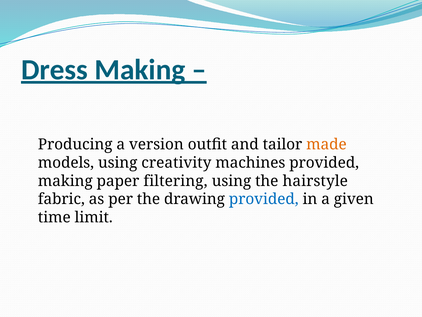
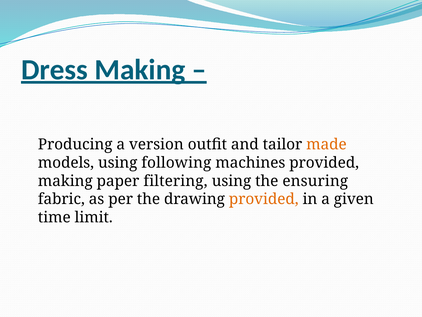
creativity: creativity -> following (176, 162)
hairstyle: hairstyle -> ensuring (315, 181)
provided colour: blue -> orange (264, 199)
